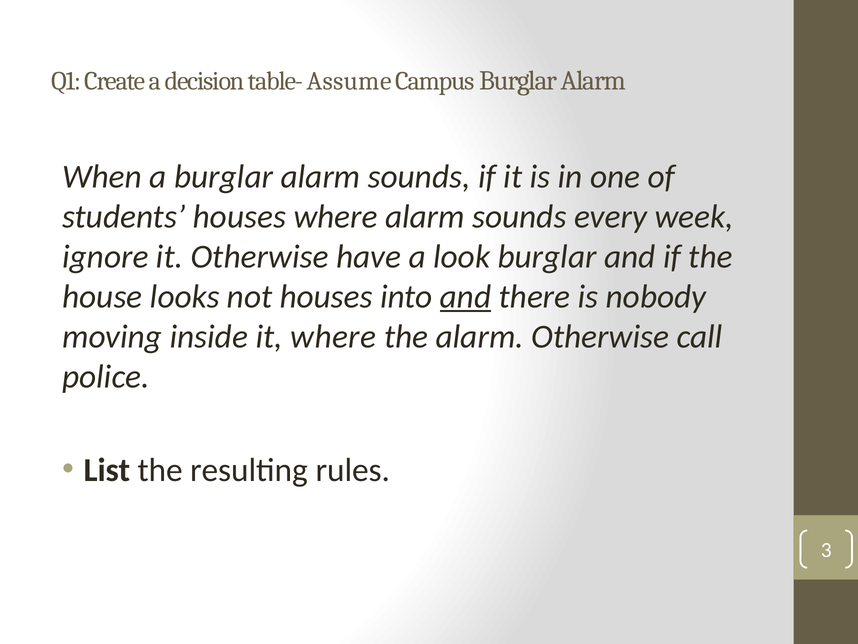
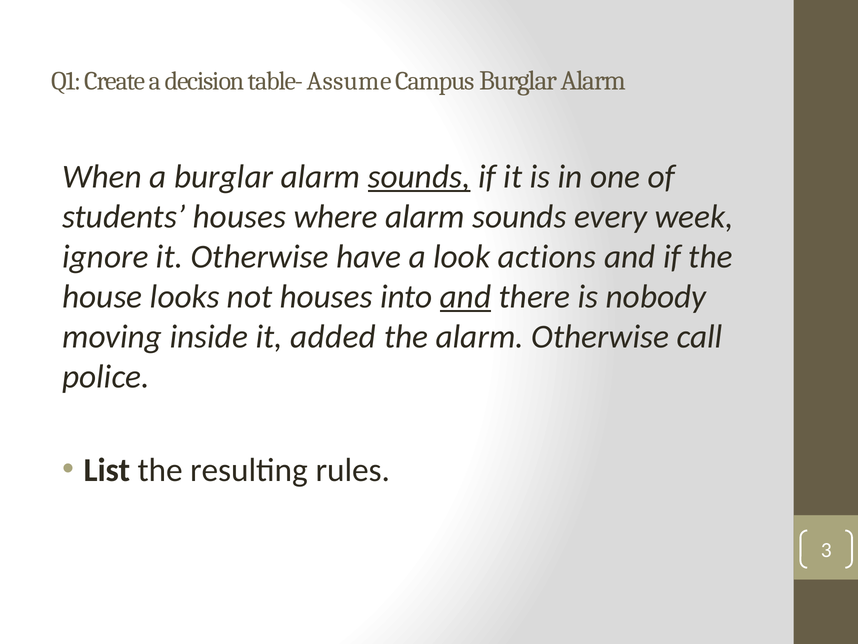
sounds underline: none -> present (419, 177)
look burglar: burglar -> actions (547, 257)
it where: where -> added (333, 337)
